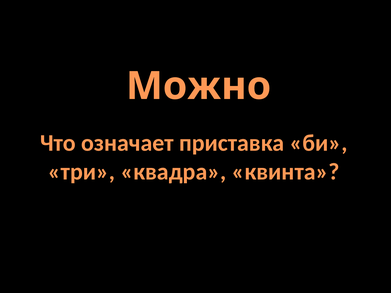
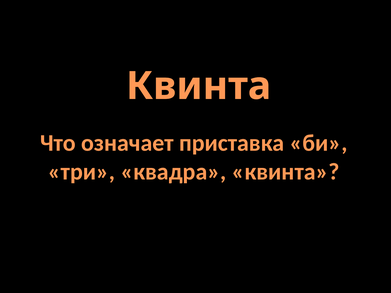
Можно: Можно -> Квинта (199, 86)
